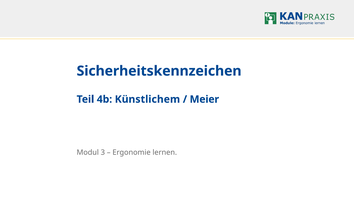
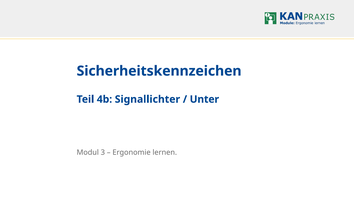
Künstlichem: Künstlichem -> Signallichter (147, 99)
Meier: Meier -> Unter (204, 99)
